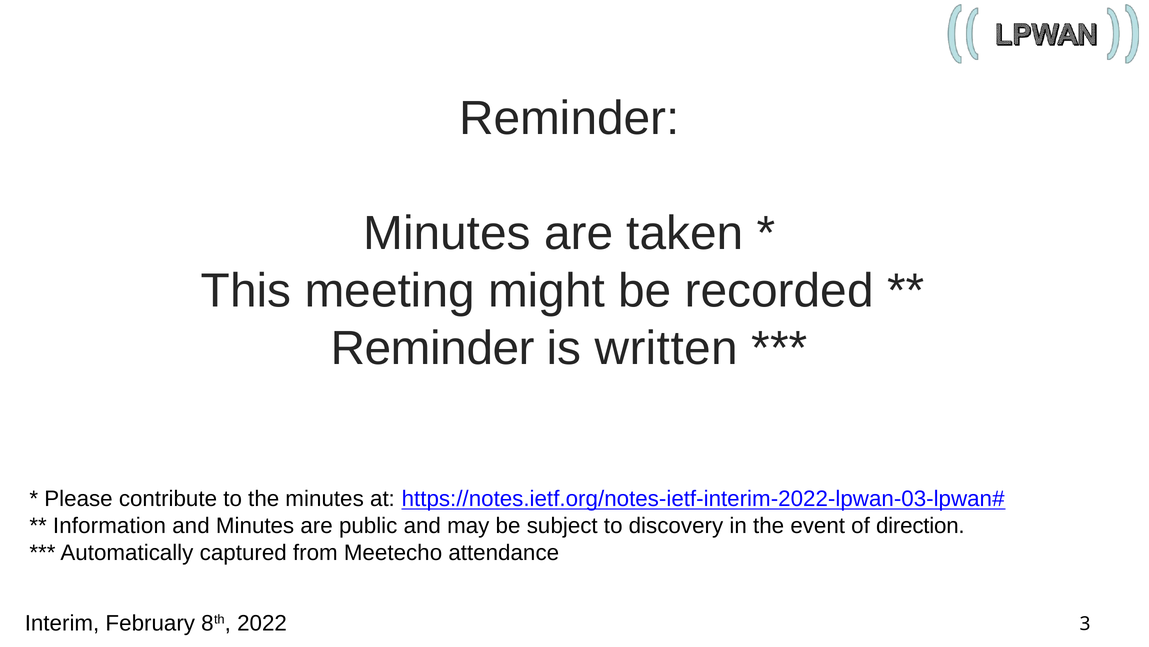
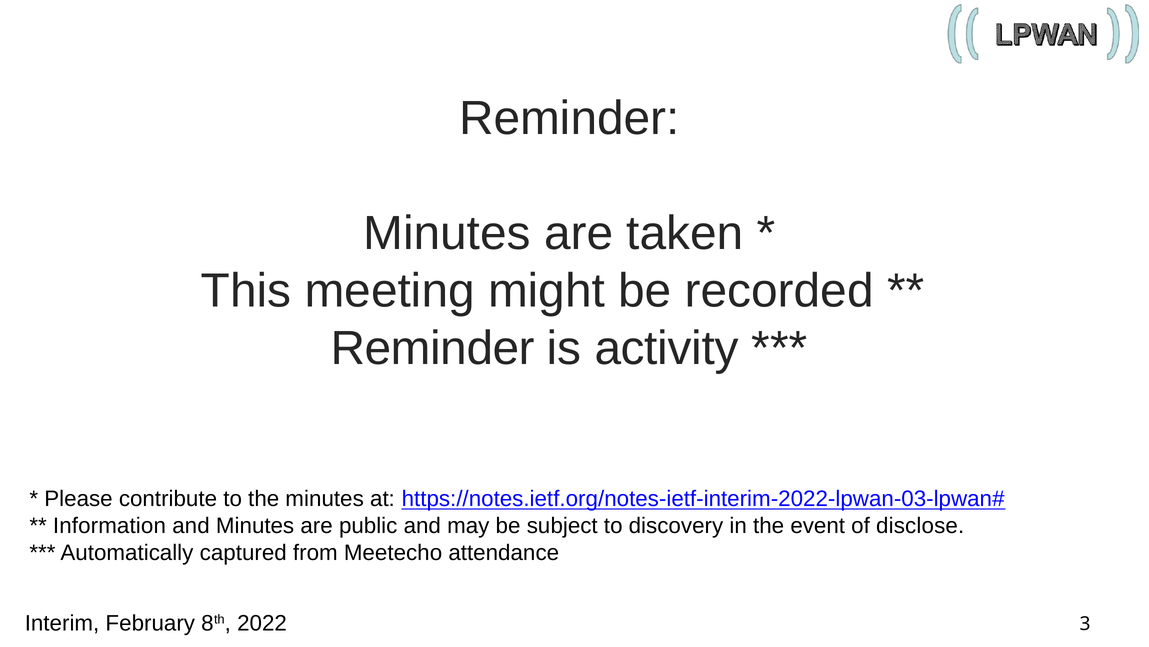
written: written -> activity (667, 348)
direction: direction -> disclose (920, 525)
